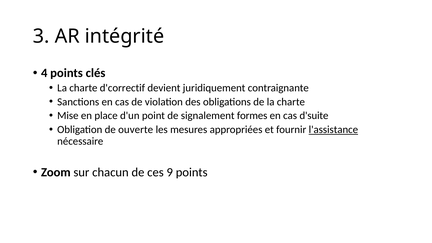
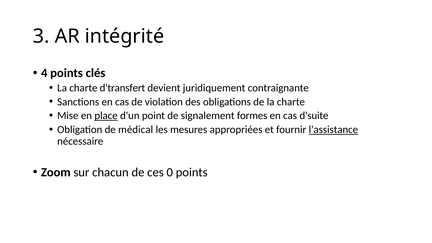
d'correctif: d'correctif -> d'transfert (122, 88)
place underline: none -> present (106, 116)
ouverte: ouverte -> médical (136, 130)
9: 9 -> 0 (170, 172)
